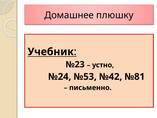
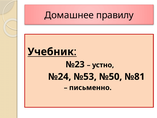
плюшку: плюшку -> правилу (115, 15)
№42: №42 -> №50 (111, 77)
